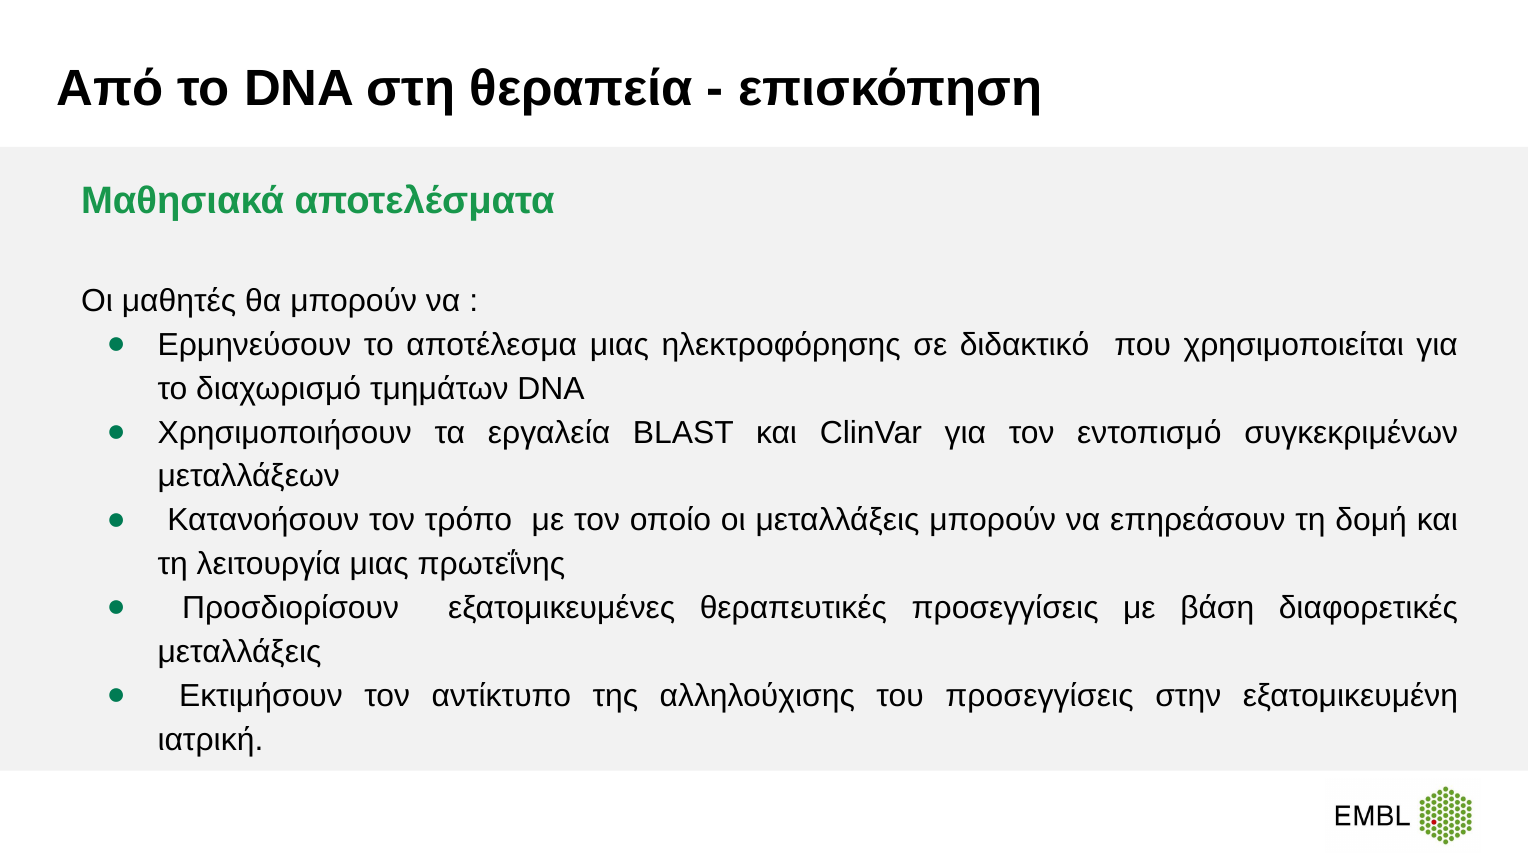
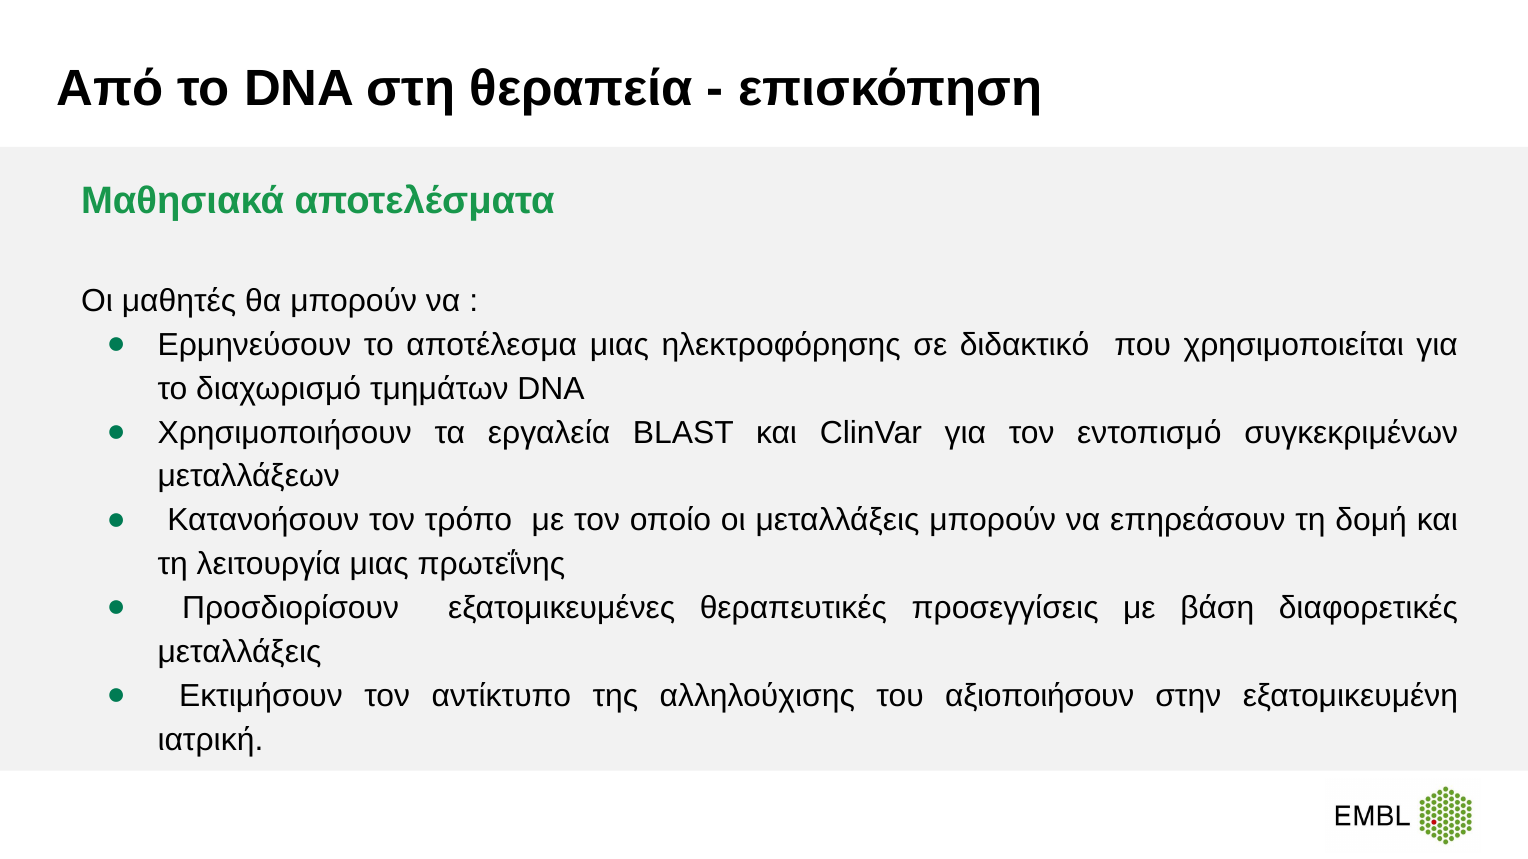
του προσεγγίσεις: προσεγγίσεις -> αξιοποιήσουν (1040, 696)
